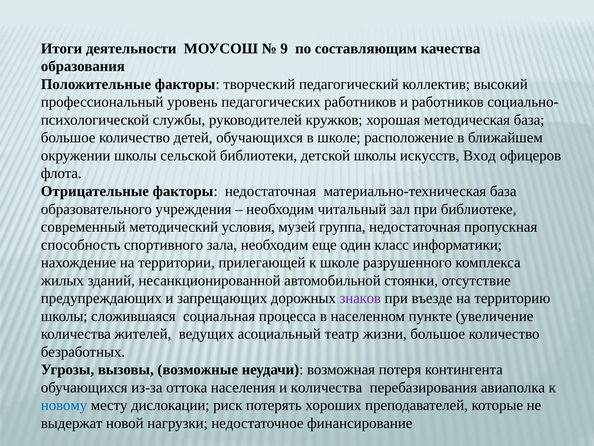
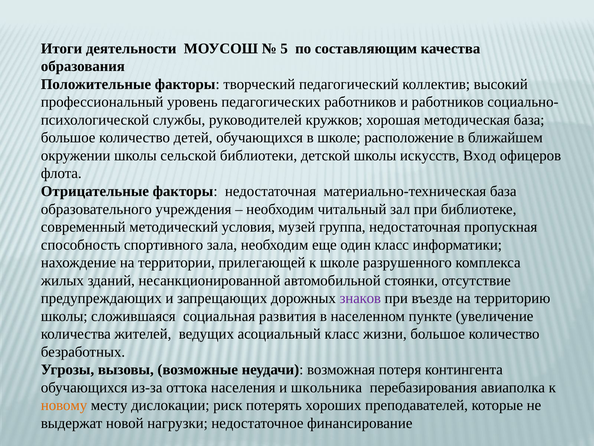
9: 9 -> 5 (284, 48)
процесса: процесса -> развития (287, 316)
асоциальный театр: театр -> класс (342, 334)
и количества: количества -> школьника (326, 387)
новому colour: blue -> orange (64, 405)
